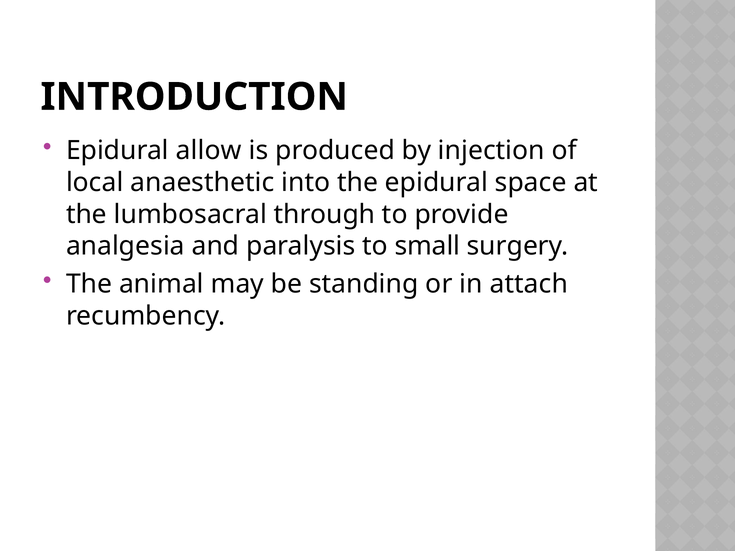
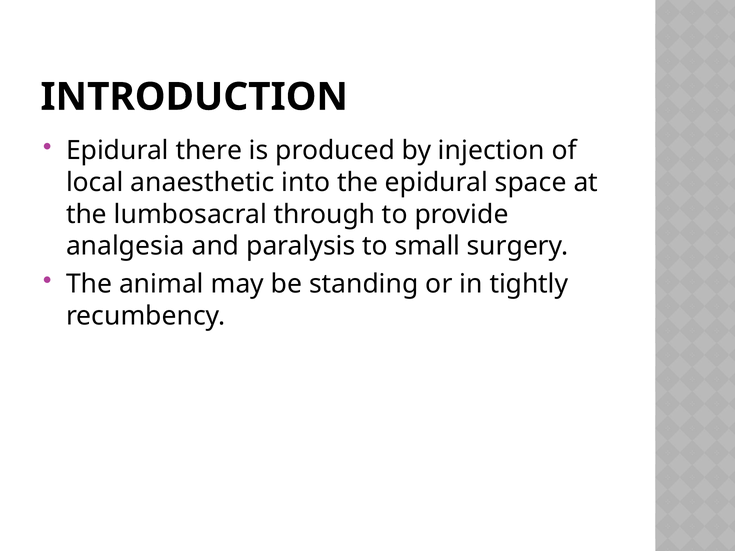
allow: allow -> there (209, 151)
attach: attach -> tightly (529, 284)
